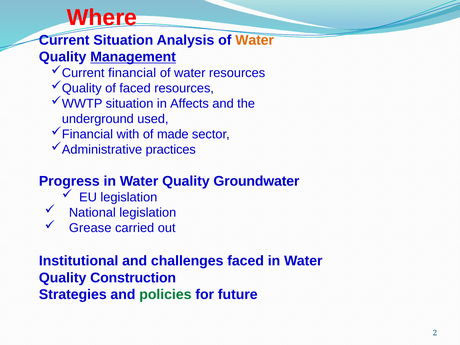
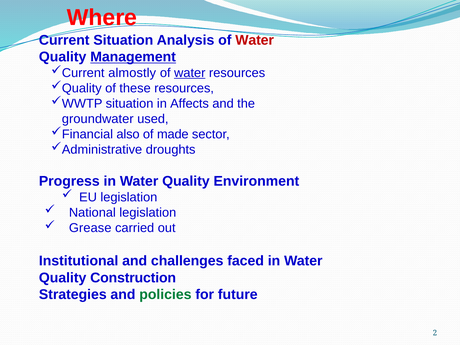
Water colour: orange -> red (255, 40)
financial: financial -> almostly (132, 73)
water underline: none -> present (190, 73)
of faced: faced -> these (135, 88)
underground: underground -> groundwater (98, 119)
with: with -> also (128, 134)
practices: practices -> droughts (171, 150)
Groundwater: Groundwater -> Environment (256, 181)
